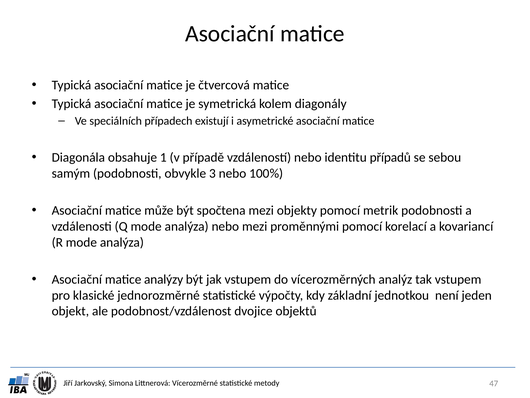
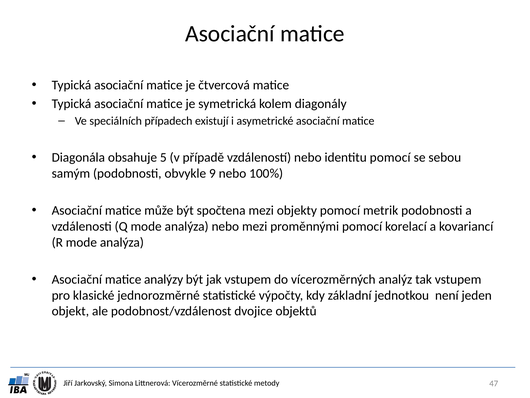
1: 1 -> 5 (163, 157)
identitu případů: případů -> pomocí (390, 157)
3: 3 -> 9 (212, 173)
